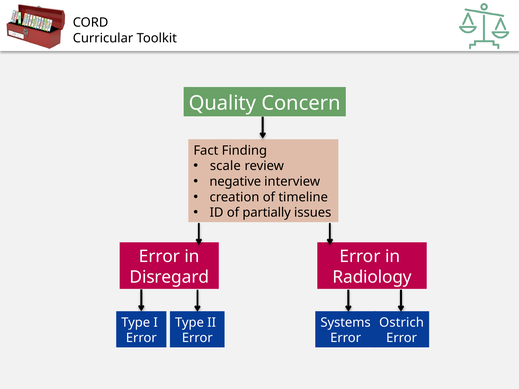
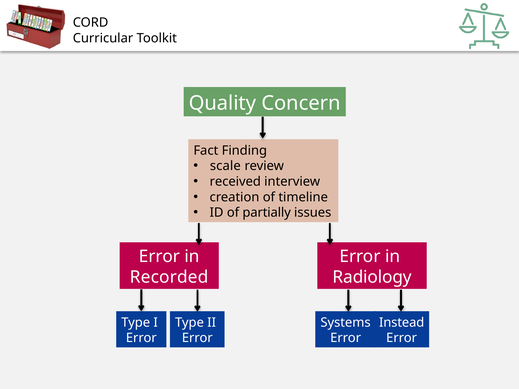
negative: negative -> received (235, 182)
Disregard: Disregard -> Recorded (169, 277)
Ostrich: Ostrich -> Instead (402, 323)
